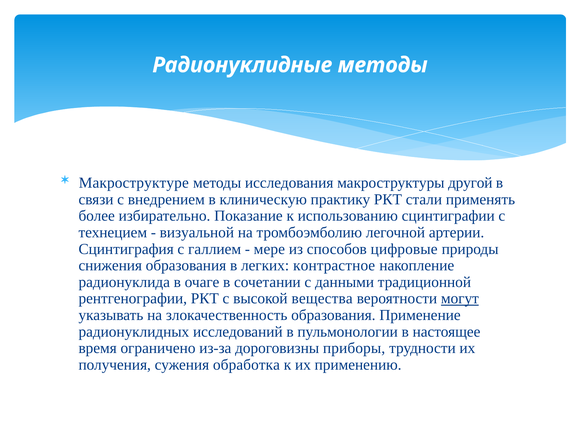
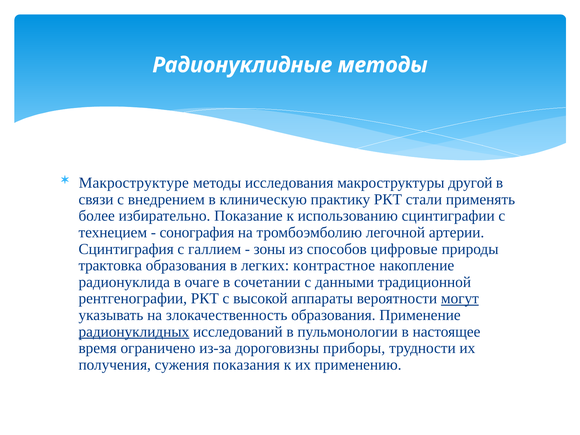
визуальной: визуальной -> сонография (197, 232)
мере: мере -> зоны (269, 249)
снижения: снижения -> трактовка (110, 266)
вещества: вещества -> аппараты (322, 299)
радионуклидных underline: none -> present (134, 332)
обработка: обработка -> показания (246, 365)
